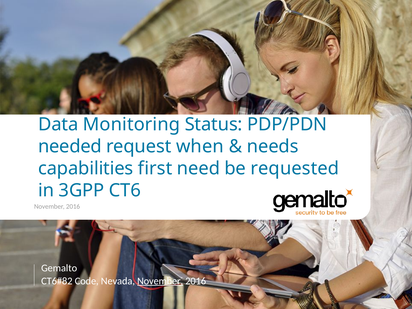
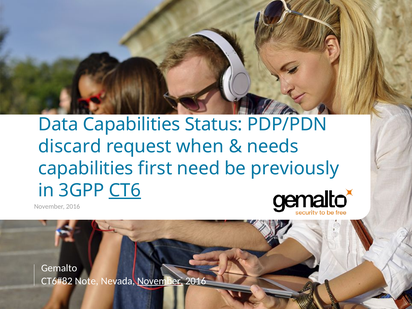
Data Monitoring: Monitoring -> Capabilities (132, 124)
needed: needed -> discard (70, 146)
requested: requested -> previously (295, 168)
CT6 underline: none -> present (125, 190)
Code: Code -> Note (87, 281)
